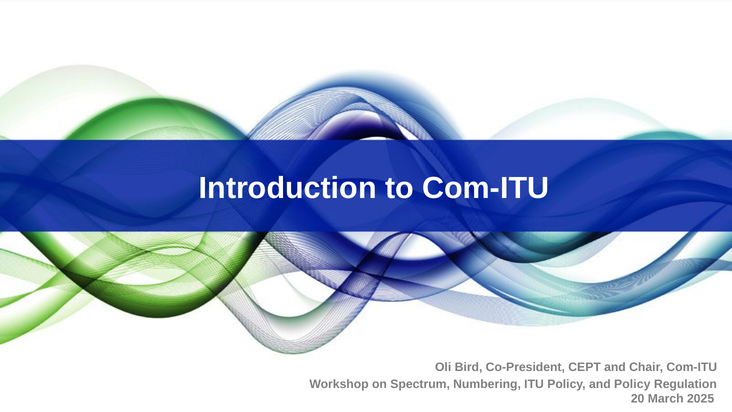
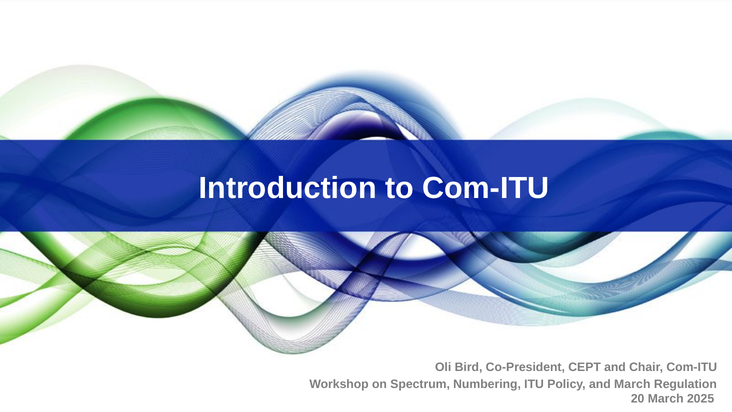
and Policy: Policy -> March (632, 384)
